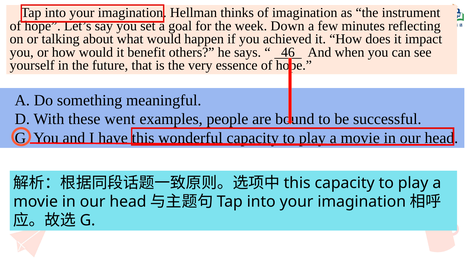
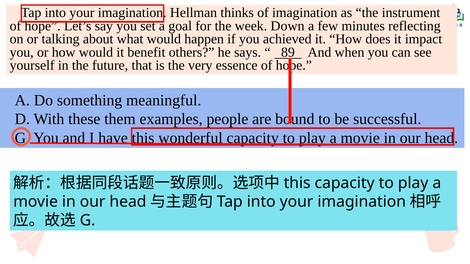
46: 46 -> 89 (288, 52)
went: went -> them (120, 119)
